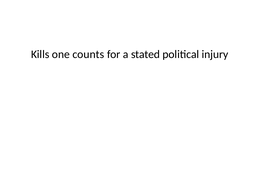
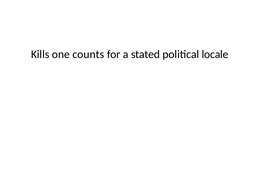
injury: injury -> locale (215, 54)
